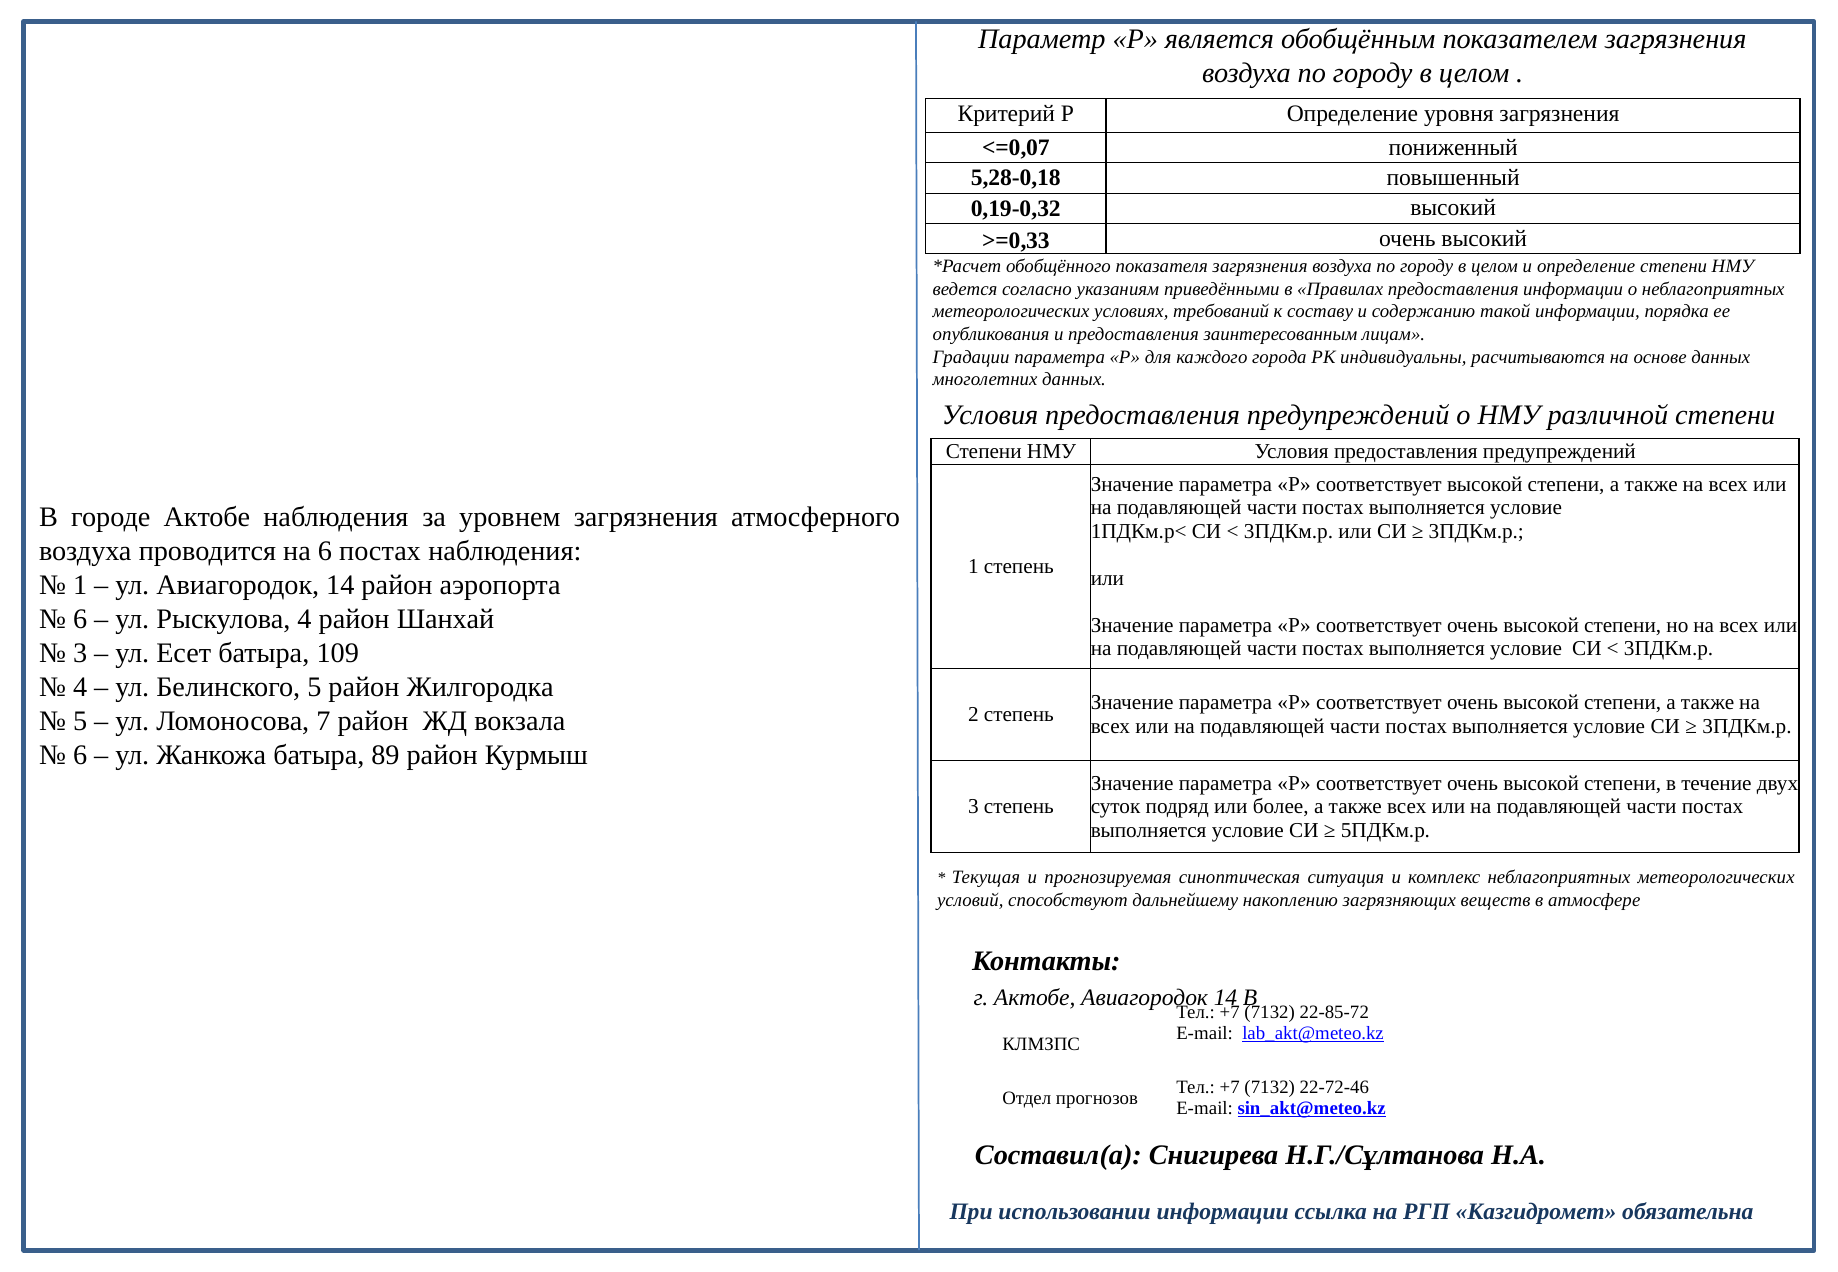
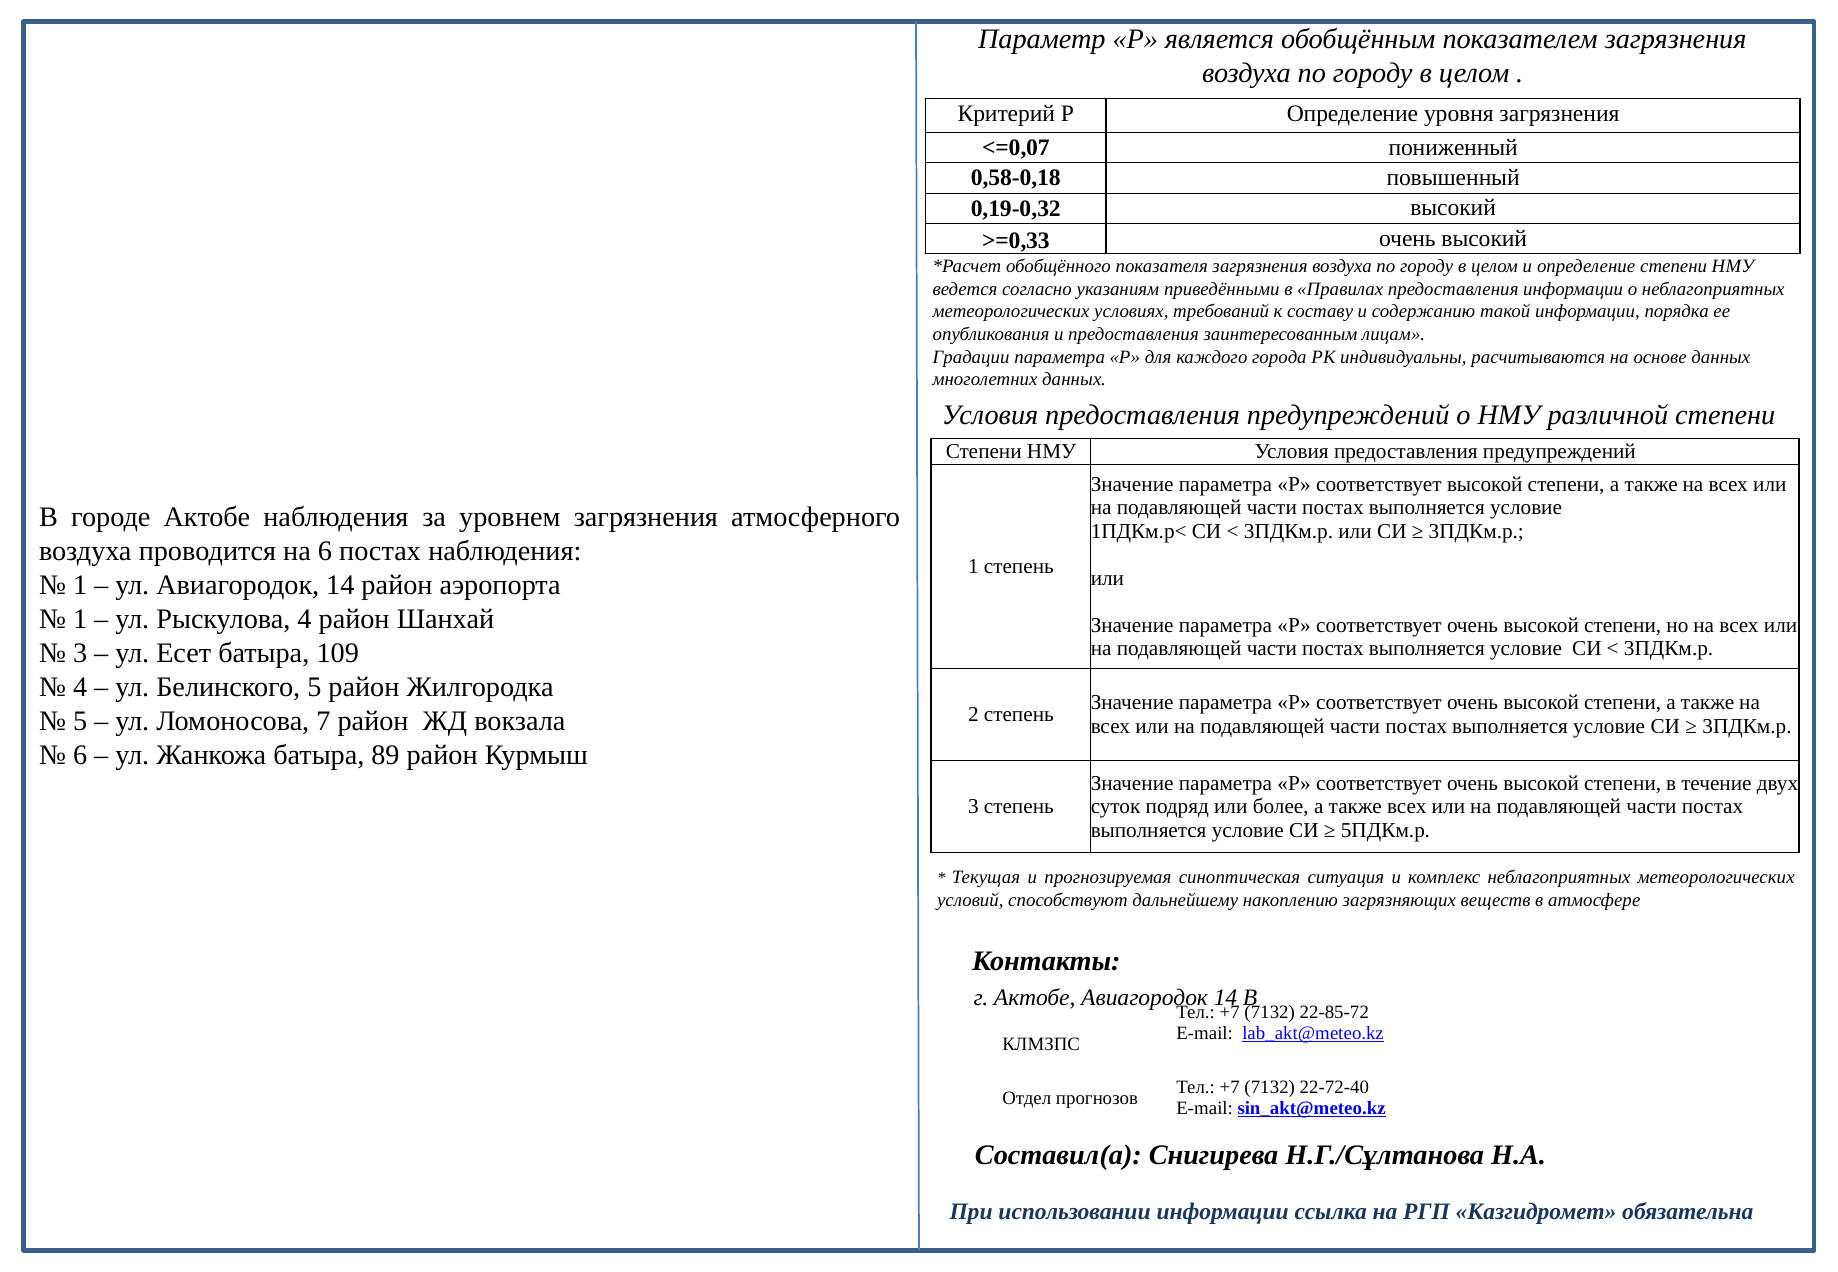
5,28-0,18: 5,28-0,18 -> 0,58-0,18 (1016, 178)
6: 6 -> 1 (80, 619)
22-72-46: 22-72-46 -> 22-72-40 (1334, 1088)
